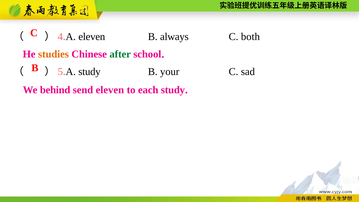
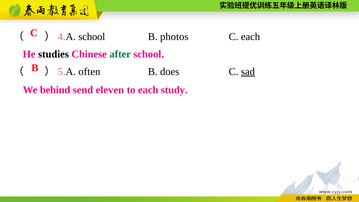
eleven: eleven -> school (92, 37)
always: always -> photos (174, 37)
C both: both -> each (250, 37)
studies colour: orange -> black (53, 54)
study: study -> often (89, 72)
your: your -> does (170, 72)
sad underline: none -> present (248, 72)
